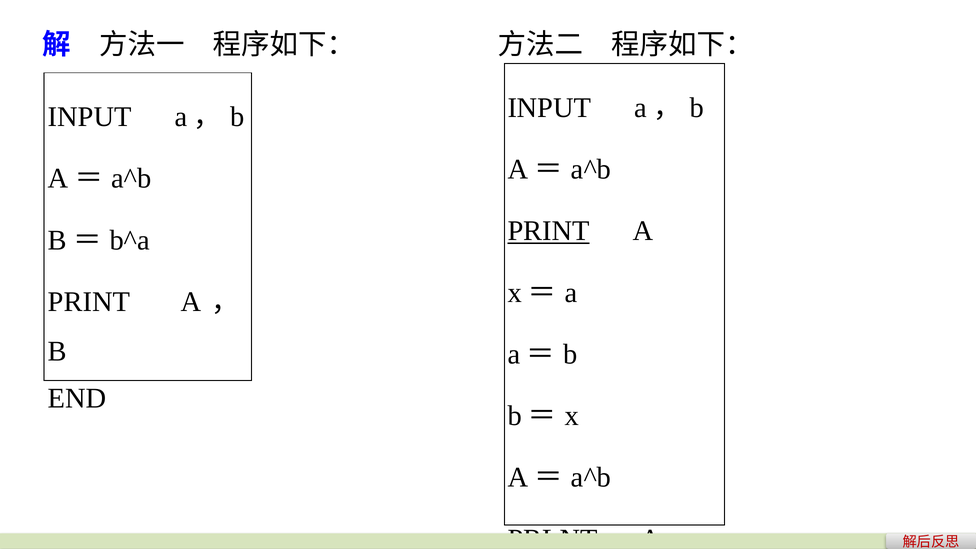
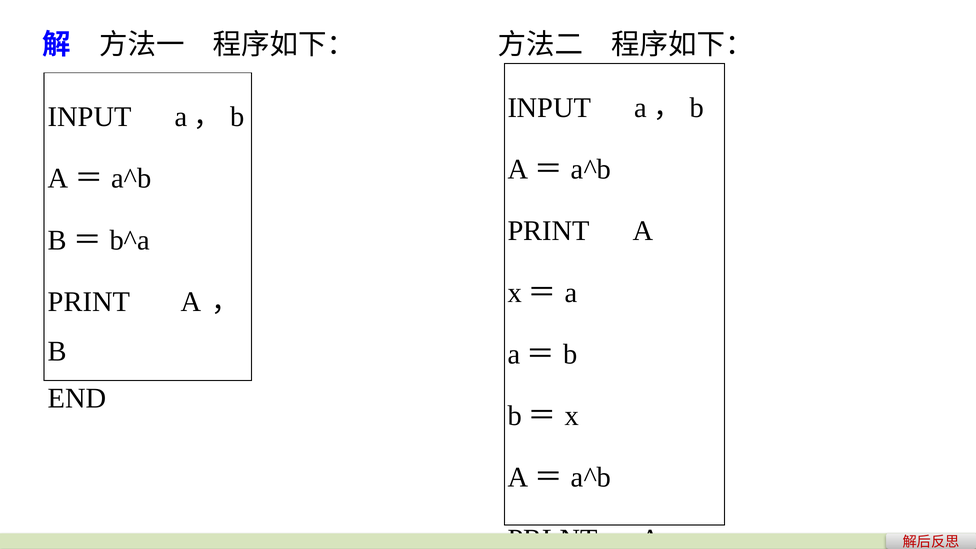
PRINT underline: present -> none (549, 231)
